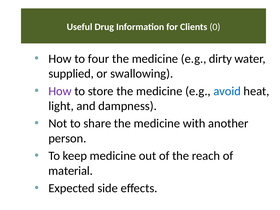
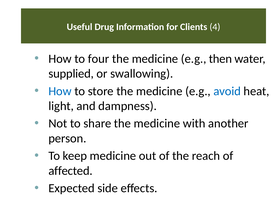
0: 0 -> 4 (215, 27)
dirty: dirty -> then (220, 59)
How colour: purple -> blue (60, 91)
material: material -> affected (71, 171)
